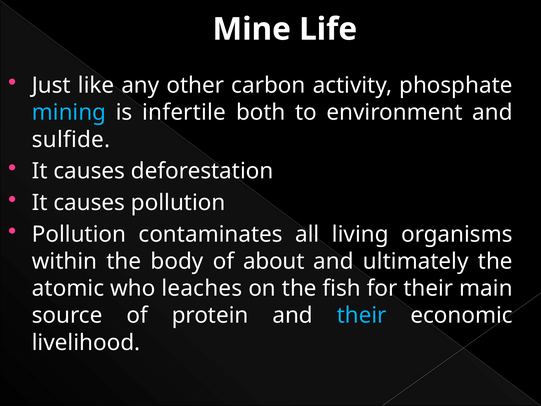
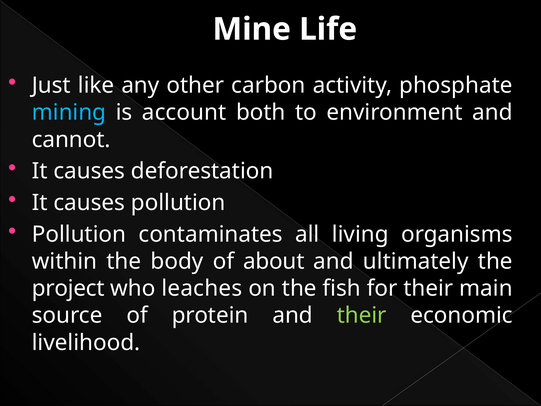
infertile: infertile -> account (184, 112)
sulfide: sulfide -> cannot (71, 139)
atomic: atomic -> project (68, 288)
their colour: light blue -> light green (362, 315)
